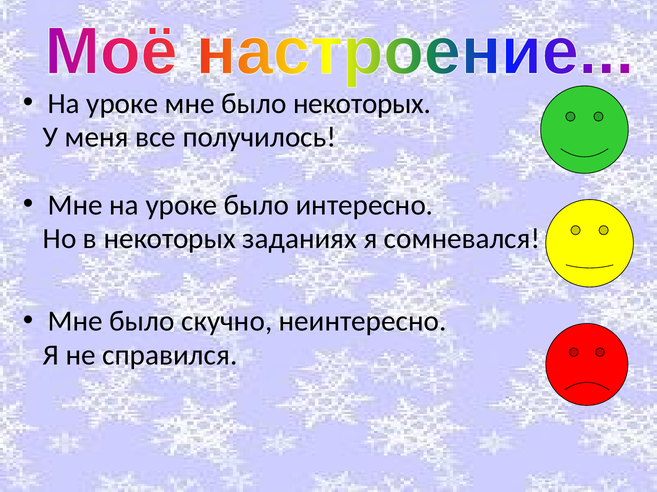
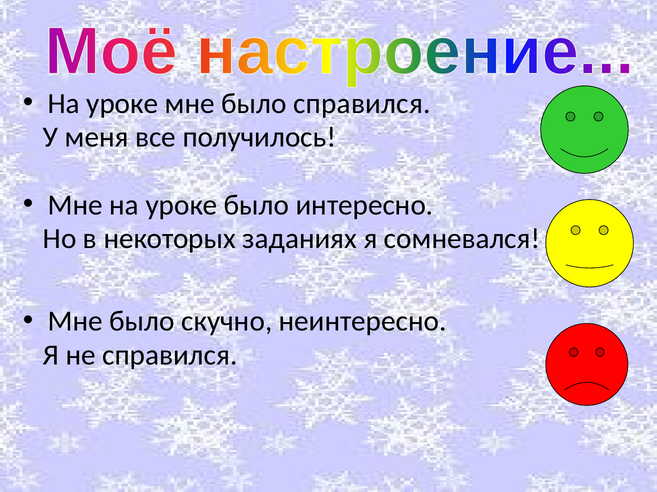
было некоторых: некоторых -> справился (362, 104)
